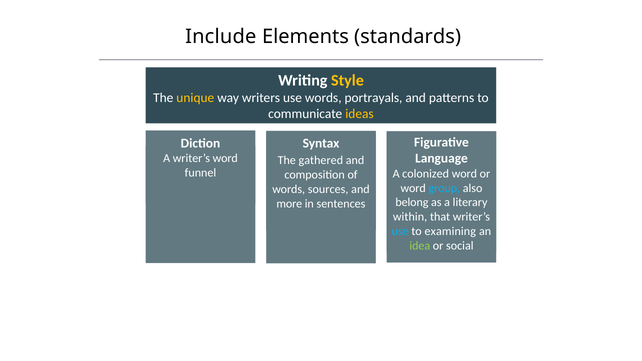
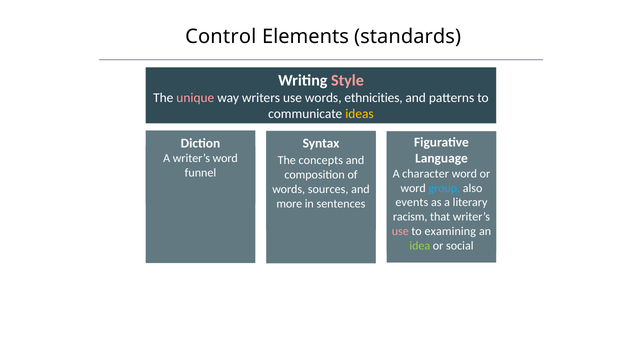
Include: Include -> Control (221, 37)
Style colour: yellow -> pink (347, 80)
unique colour: yellow -> pink (195, 98)
portrayals: portrayals -> ethnicities (374, 98)
gathered: gathered -> concepts (321, 160)
colonized: colonized -> character (426, 174)
belong: belong -> events (412, 203)
within: within -> racism (410, 217)
use colour: light blue -> pink (400, 231)
